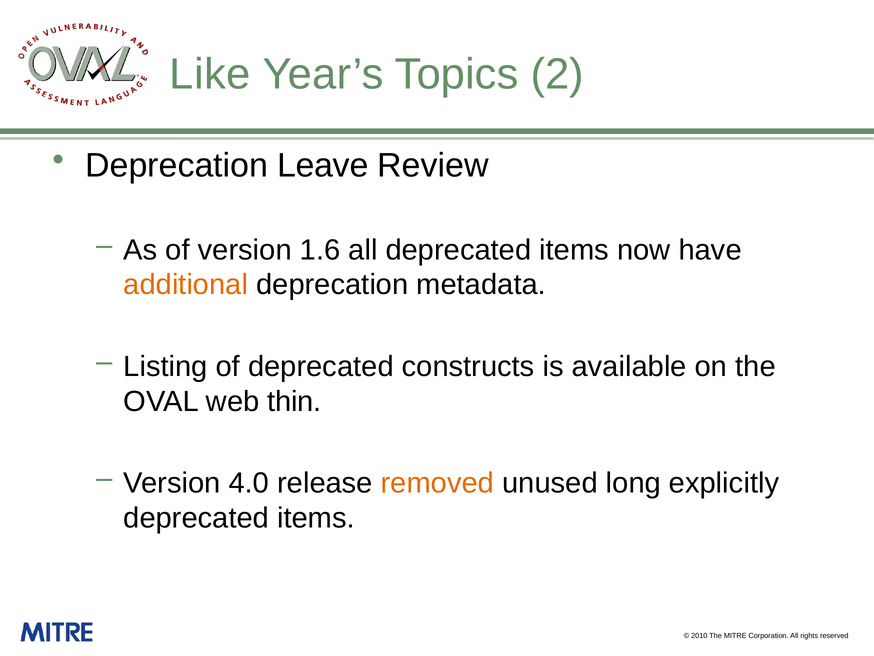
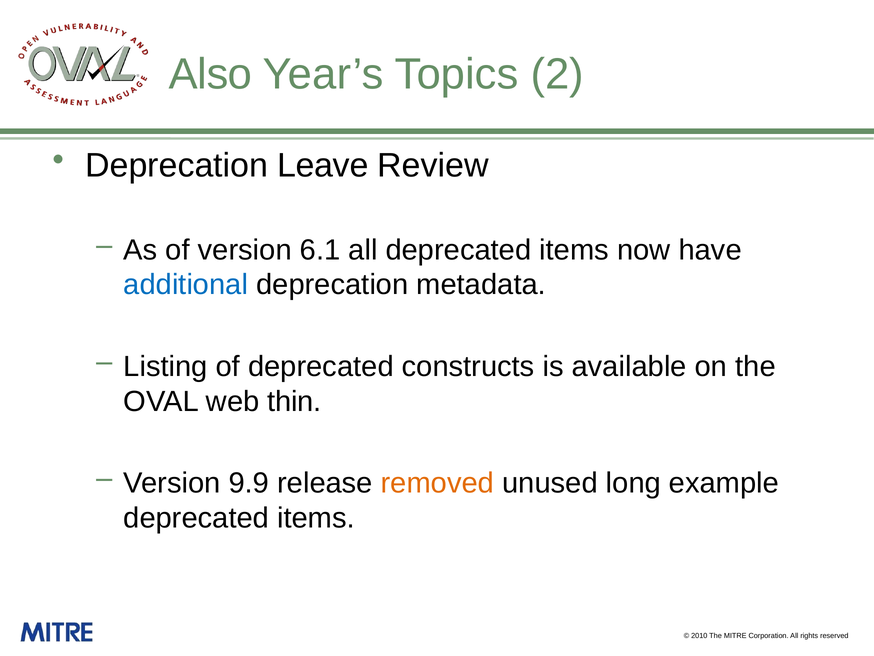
Like: Like -> Also (210, 74)
1.6: 1.6 -> 6.1 (320, 250)
additional colour: orange -> blue (186, 285)
4.0: 4.0 -> 9.9 (249, 483)
explicitly: explicitly -> example (724, 483)
